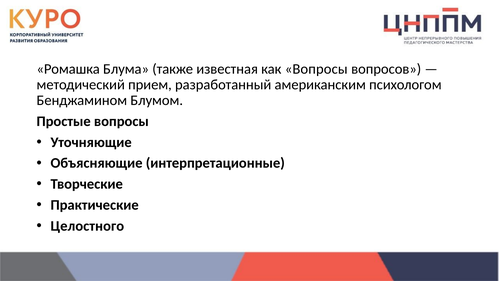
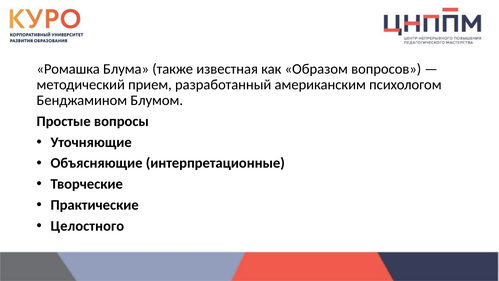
как Вопросы: Вопросы -> Образом (316, 69)
